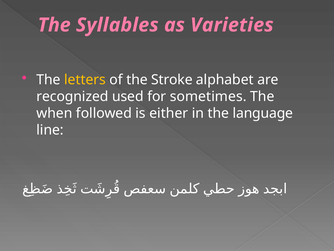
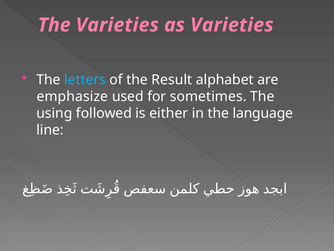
The Syllables: Syllables -> Varieties (117, 25)
letters colour: yellow -> light blue (85, 80)
Stroke: Stroke -> Result (172, 80)
recognized: recognized -> emphasize (72, 96)
when: when -> using (54, 113)
